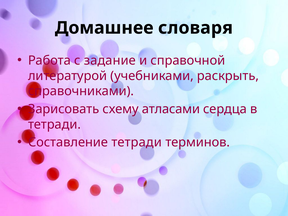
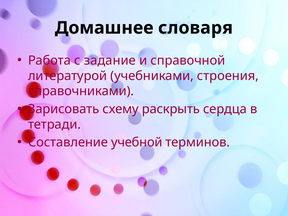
раскрыть: раскрыть -> строения (228, 76)
атласами: атласами -> раскрыть (171, 109)
Составление тетради: тетради -> учебной (137, 142)
